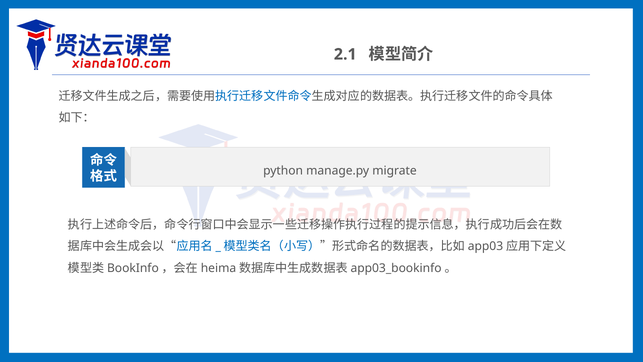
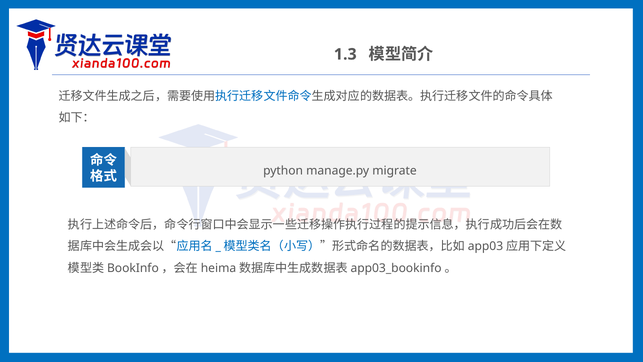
2.1: 2.1 -> 1.3 (345, 54)
